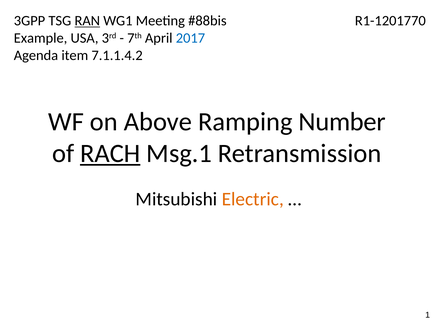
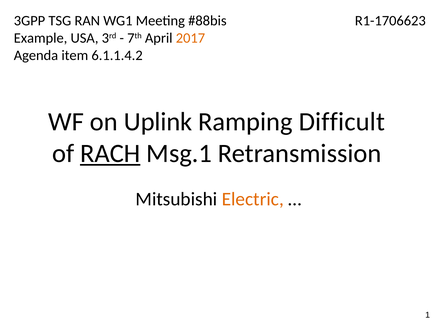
RAN underline: present -> none (87, 21)
R1-1201770: R1-1201770 -> R1-1706623 (390, 21)
2017 colour: blue -> orange (190, 38)
7.1.1.4.2: 7.1.1.4.2 -> 6.1.1.4.2 (117, 56)
Above: Above -> Uplink (158, 122)
Number: Number -> Difficult (342, 122)
